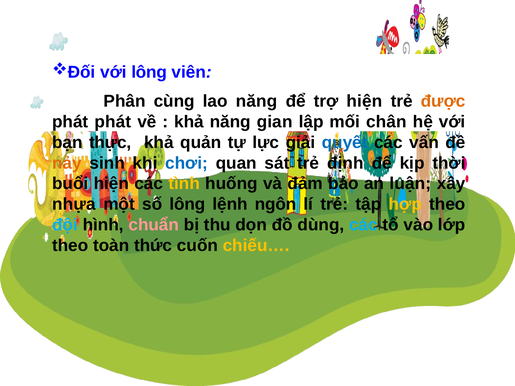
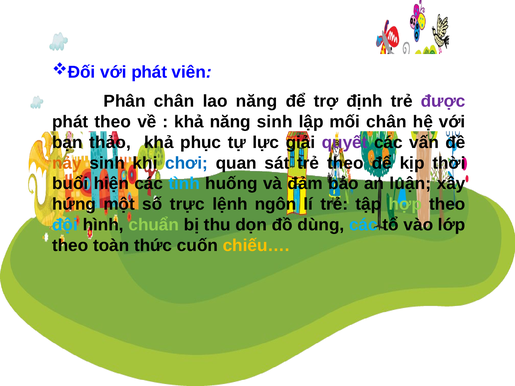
với lông: lông -> phát (149, 72)
Phân cùng: cùng -> chân (174, 101)
trợ hiện: hiện -> định (365, 101)
được colour: orange -> purple (443, 101)
phát phát: phát -> theo (113, 122)
năng gian: gian -> sinh (275, 122)
thực: thực -> thảo (110, 143)
quản: quản -> phục (201, 143)
quyết colour: blue -> purple (345, 143)
trẻ định: định -> theo (345, 163)
tình colour: yellow -> light blue (184, 184)
nhựa: nhựa -> hứng (74, 204)
số lông: lông -> trực (187, 204)
hợp colour: yellow -> light green (405, 204)
chuẩn colour: pink -> light green (154, 225)
